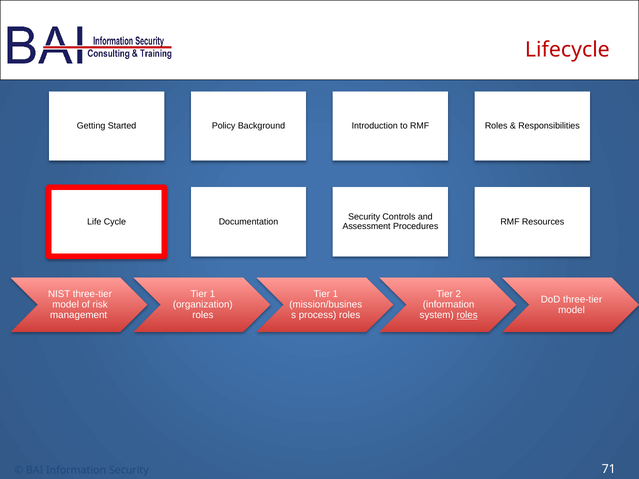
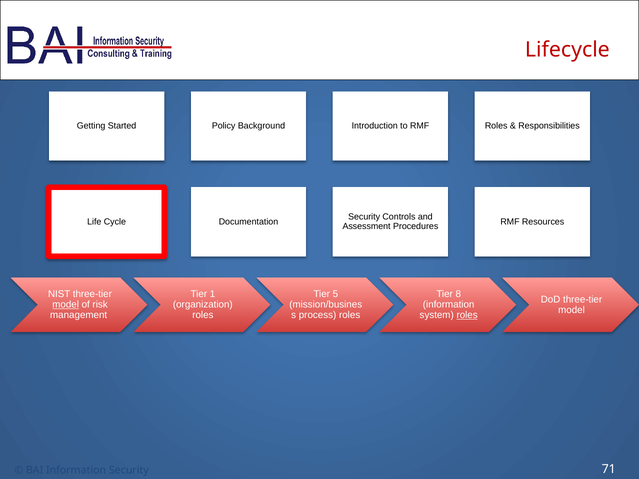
1: 1 -> 5 (335, 294)
2: 2 -> 8 (458, 294)
model underline: none -> present (66, 305)
